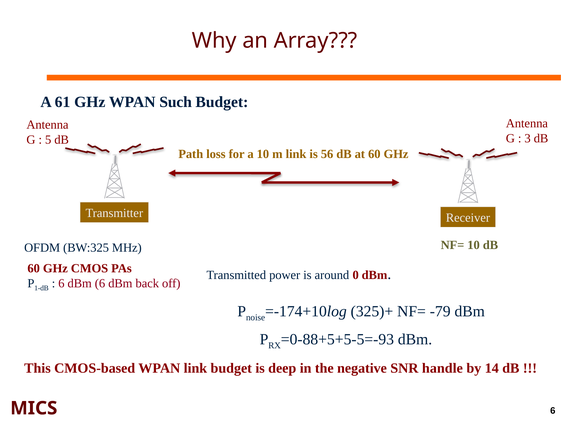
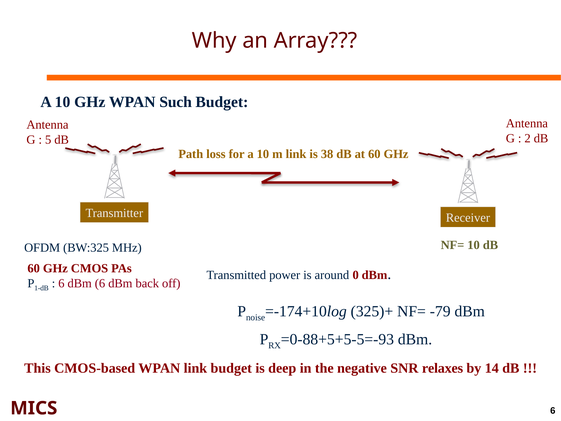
61: 61 -> 10 (63, 102)
3: 3 -> 2 (528, 138)
56: 56 -> 38 (327, 154)
handle: handle -> relaxes (443, 368)
